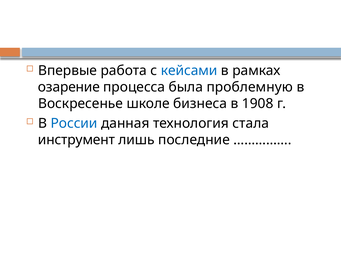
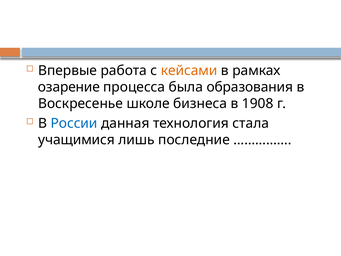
кейсами colour: blue -> orange (189, 71)
проблемную: проблемную -> образования (250, 87)
инструмент: инструмент -> учащимися (76, 140)
